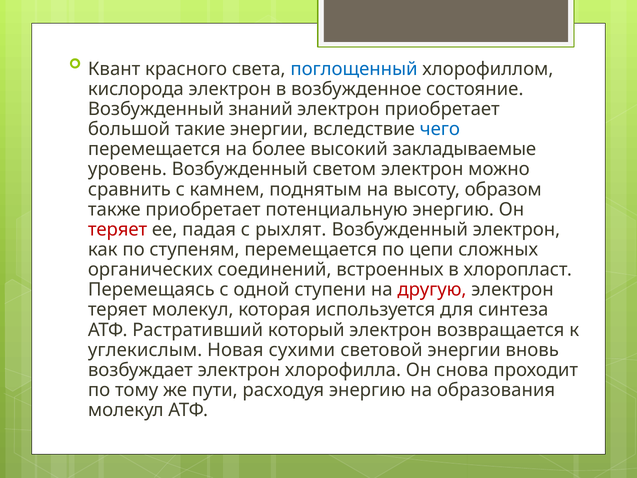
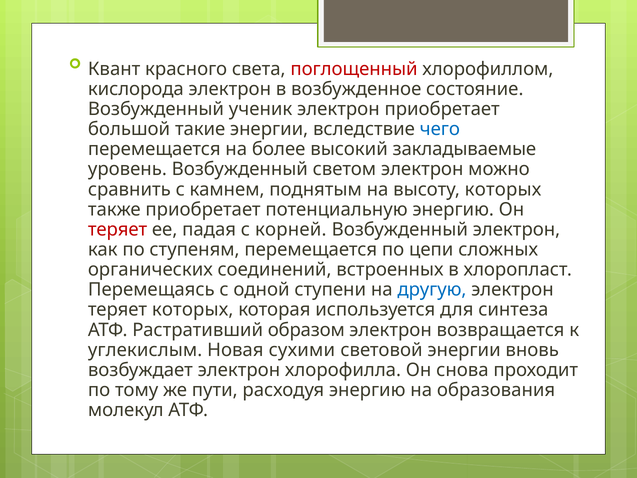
поглощенный colour: blue -> red (354, 69)
знаний: знаний -> ученик (261, 109)
высоту образом: образом -> которых (503, 189)
рыхлят: рыхлят -> корней (291, 229)
другую colour: red -> blue (432, 290)
теряет молекул: молекул -> которых (193, 310)
который: который -> образом (306, 330)
